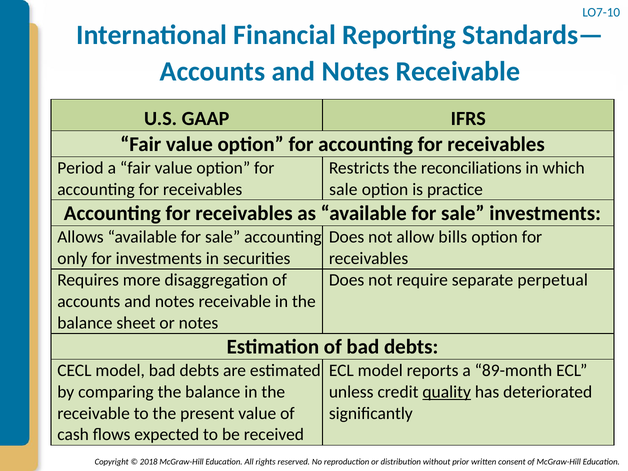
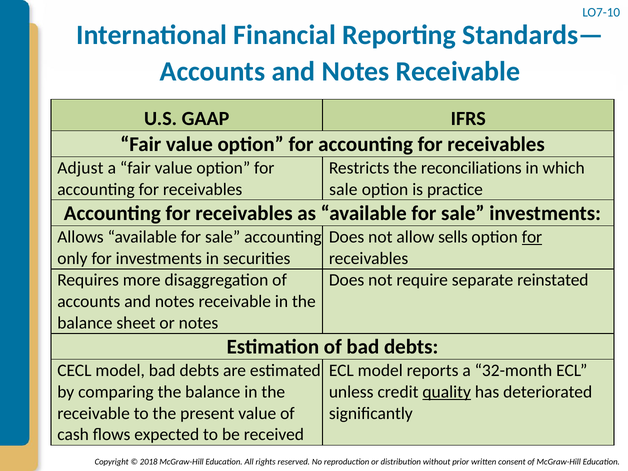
Period: Period -> Adjust (80, 168)
bills: bills -> sells (453, 237)
for underline: none -> present (532, 237)
perpetual: perpetual -> reinstated (553, 280)
89-month: 89-month -> 32-month (513, 371)
